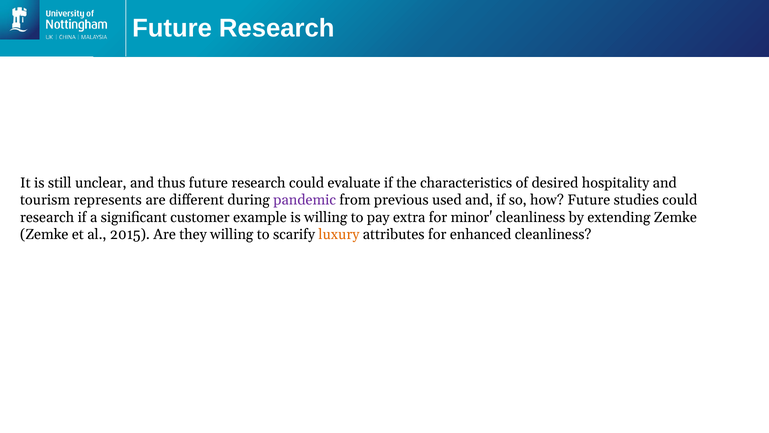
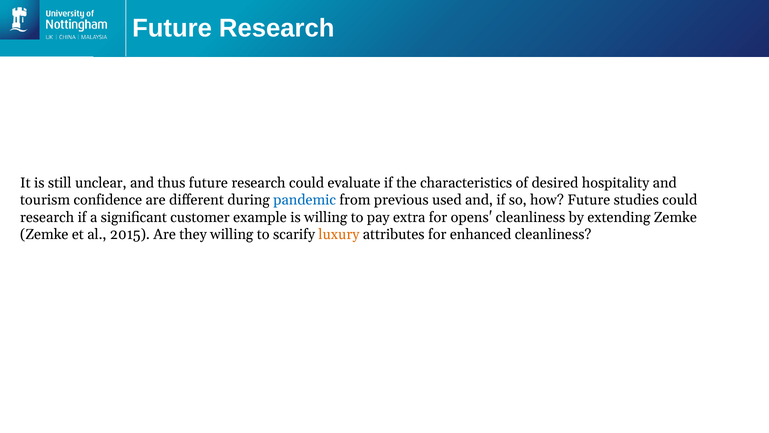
represents: represents -> confidence (108, 200)
pandemic colour: purple -> blue (305, 200)
minor: minor -> opens (471, 217)
